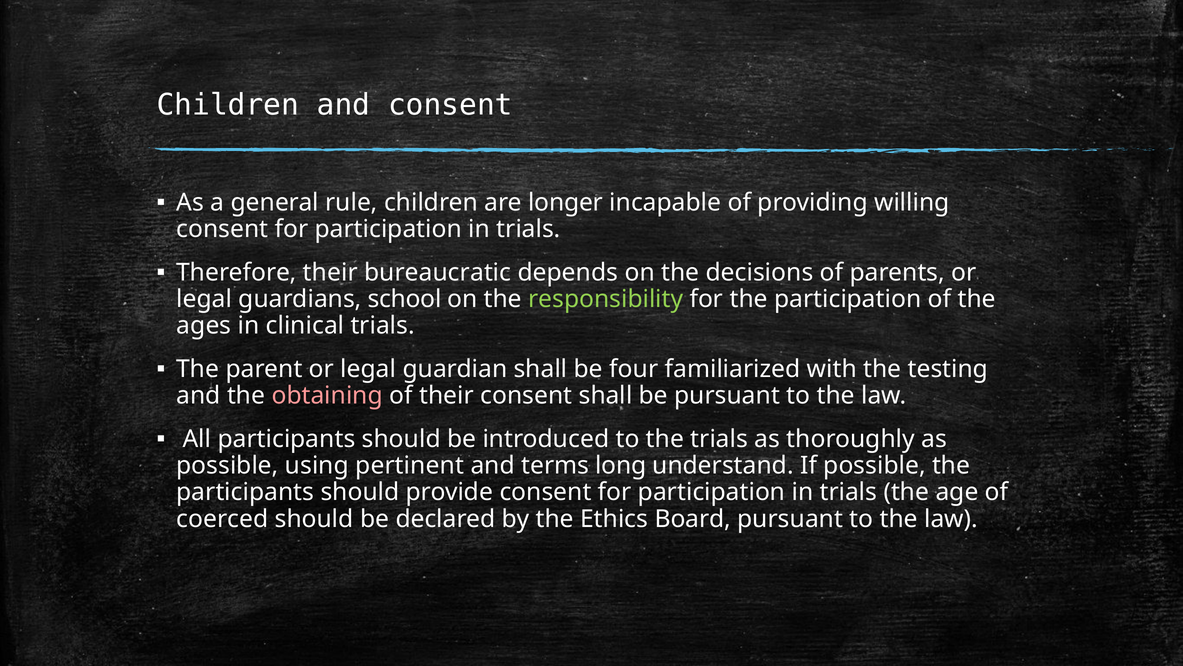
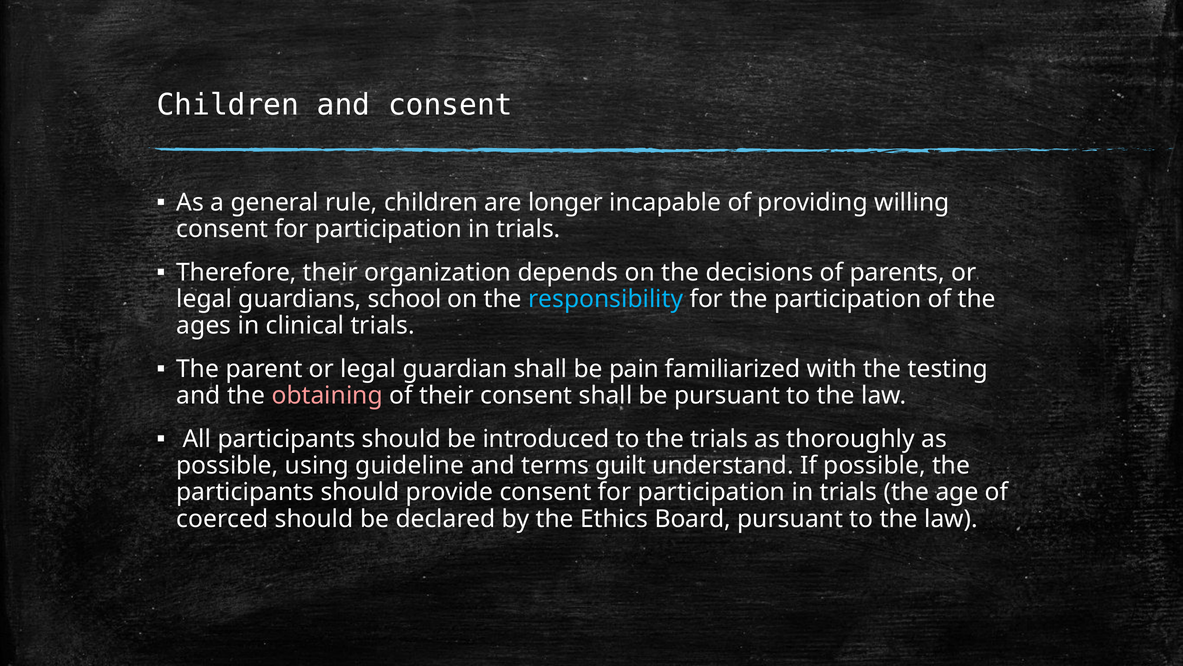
bureaucratic: bureaucratic -> organization (438, 272)
responsibility colour: light green -> light blue (606, 299)
four: four -> pain (634, 369)
pertinent: pertinent -> guideline (410, 465)
long: long -> guilt (621, 465)
